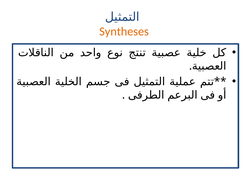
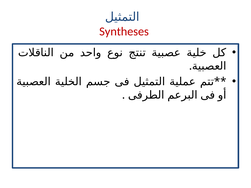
Syntheses colour: orange -> red (124, 32)
